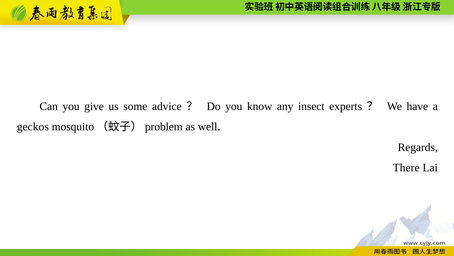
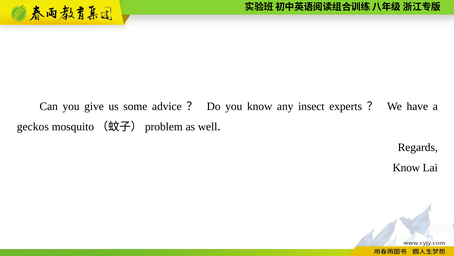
There: There -> Know (406, 167)
